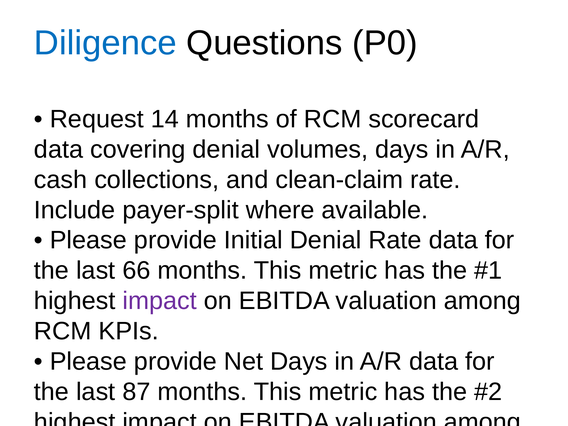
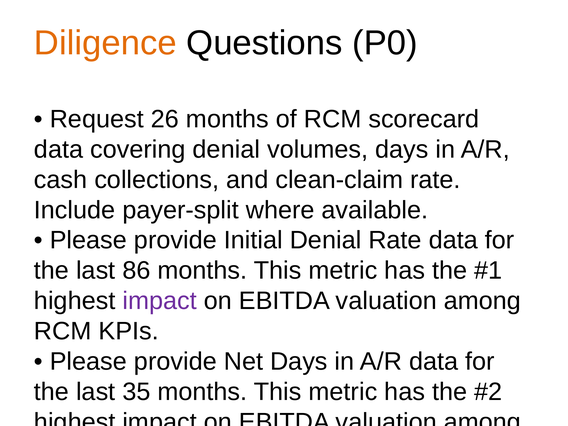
Diligence colour: blue -> orange (105, 43)
14: 14 -> 26 (165, 119)
66: 66 -> 86 (136, 271)
87: 87 -> 35 (136, 392)
